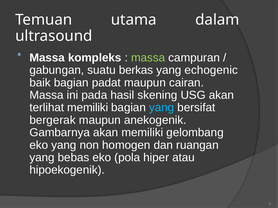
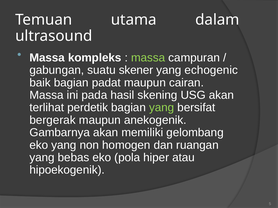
berkas: berkas -> skener (136, 70)
terlihat memiliki: memiliki -> perdetik (88, 108)
yang colour: light blue -> light green (162, 108)
